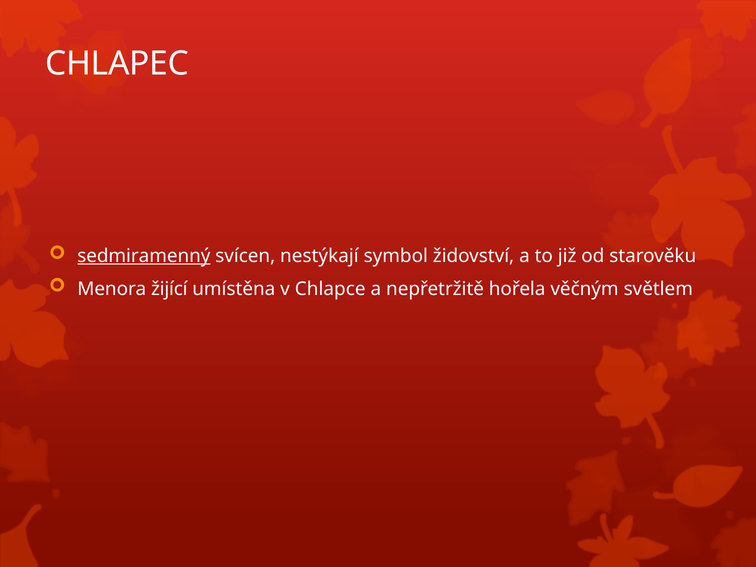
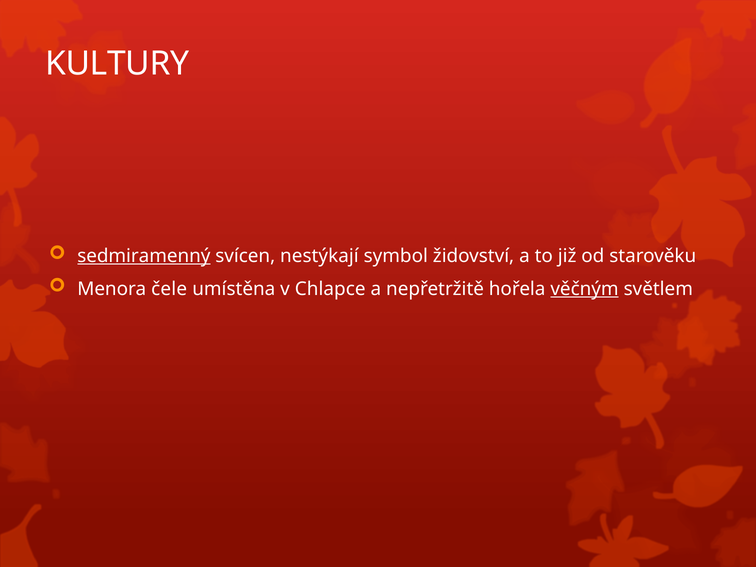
CHLAPEC: CHLAPEC -> KULTURY (117, 64)
žijící: žijící -> čele (169, 289)
věčným underline: none -> present (585, 289)
